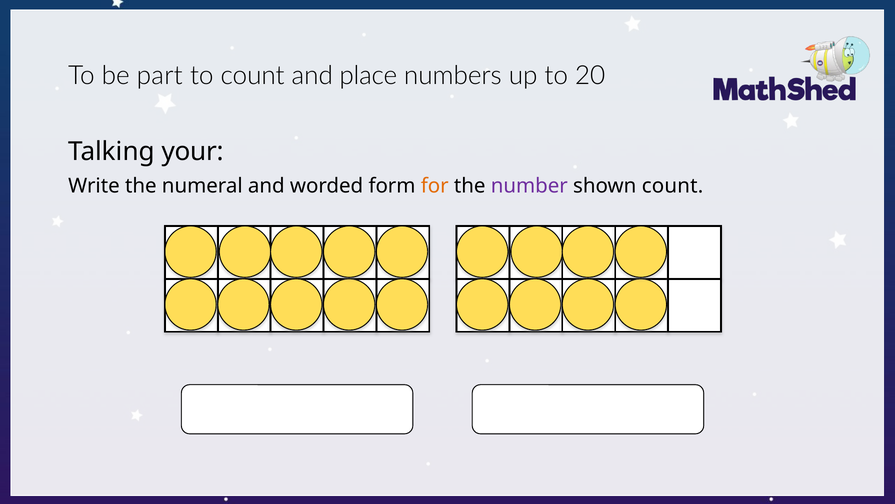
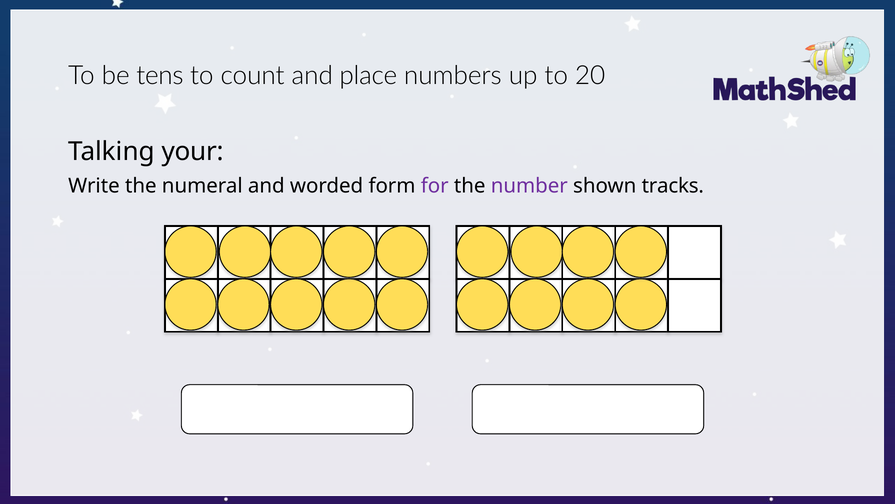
part: part -> tens (160, 75)
for colour: orange -> purple (435, 186)
shown count: count -> tracks (673, 186)
